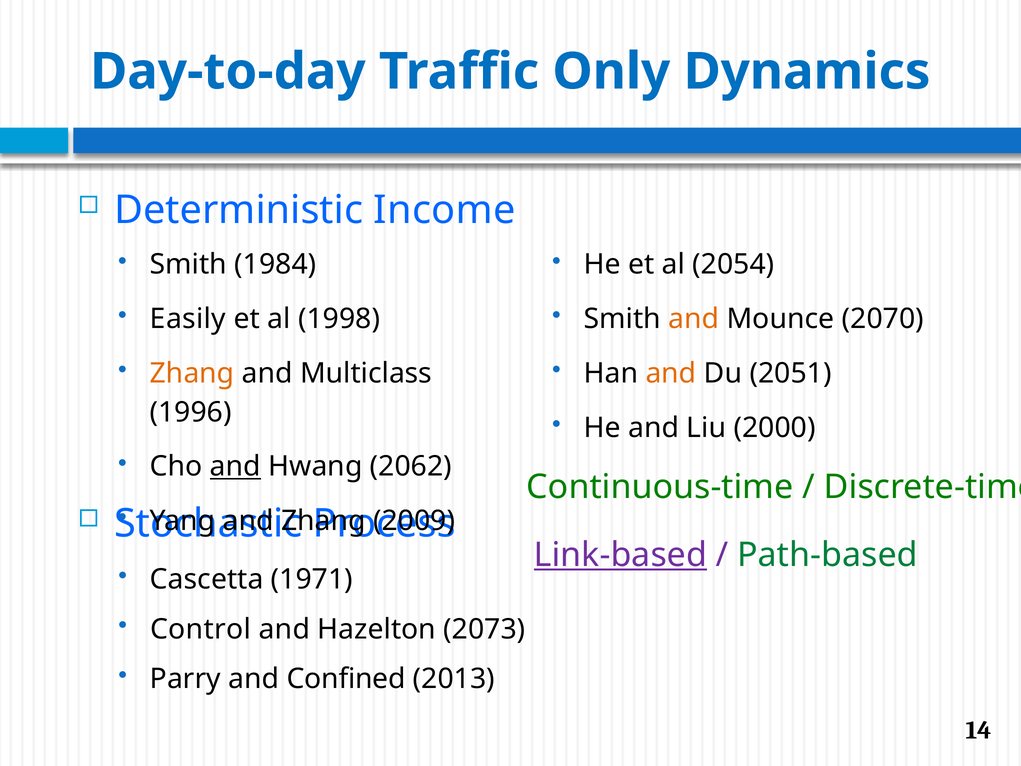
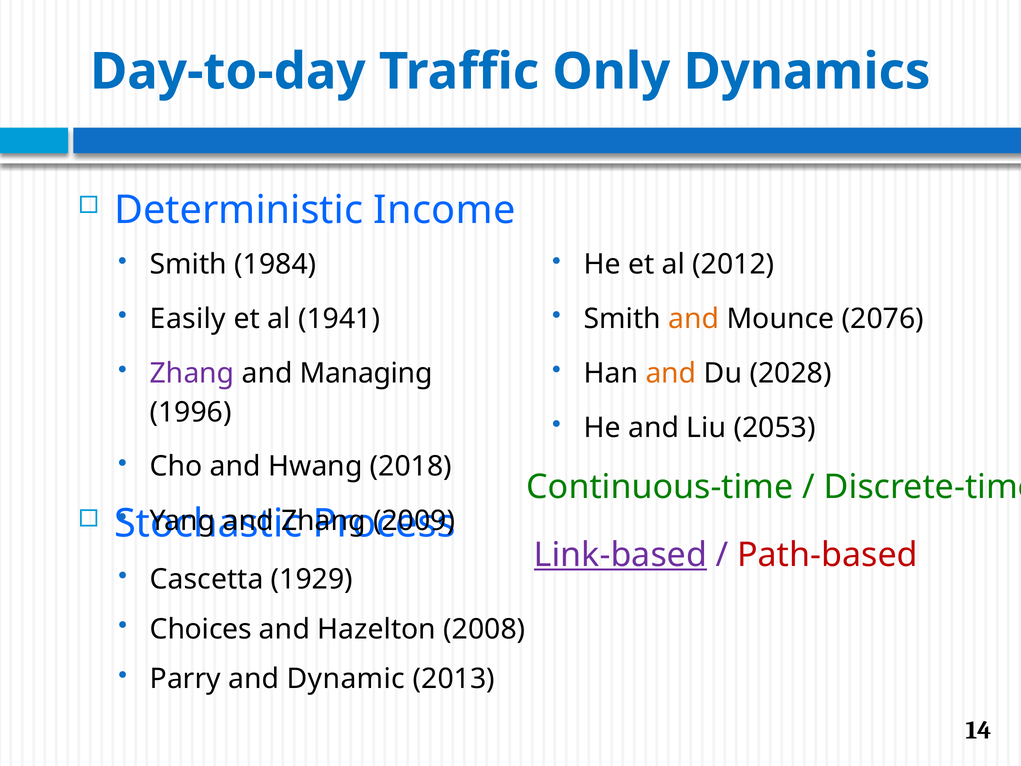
2054: 2054 -> 2012 (733, 264)
1998: 1998 -> 1941 (339, 319)
2070: 2070 -> 2076 (883, 319)
Zhang colour: orange -> purple (192, 373)
Multiclass: Multiclass -> Managing (366, 373)
2051: 2051 -> 2028 (791, 373)
2000: 2000 -> 2053 (775, 428)
and underline: present -> none (235, 466)
2062: 2062 -> 2018 (411, 466)
Path-based colour: green -> red (827, 555)
1971: 1971 -> 1929 (312, 579)
Control: Control -> Choices (201, 629)
2073: 2073 -> 2008 (484, 629)
Confined: Confined -> Dynamic (346, 679)
